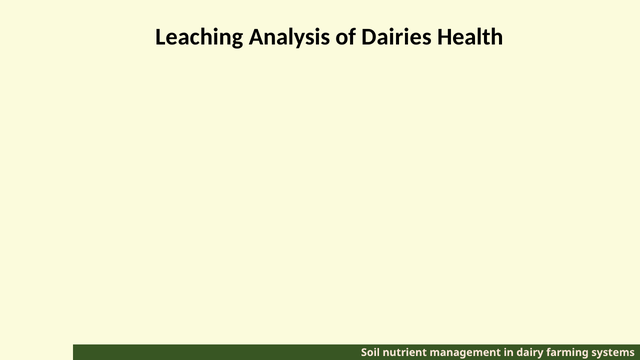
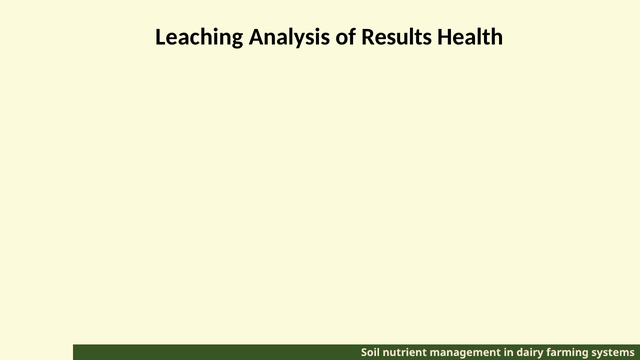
Dairies: Dairies -> Results (397, 37)
